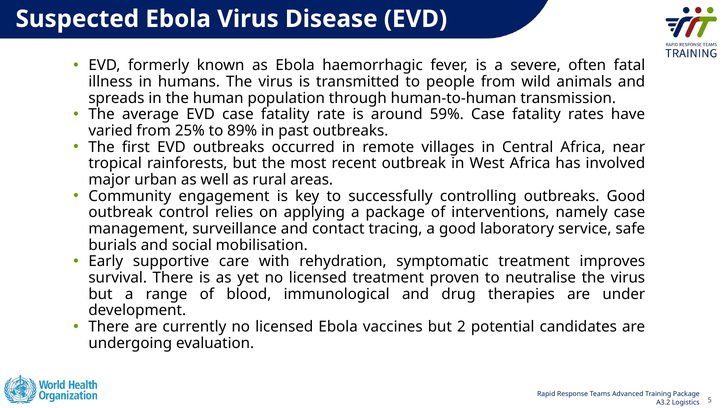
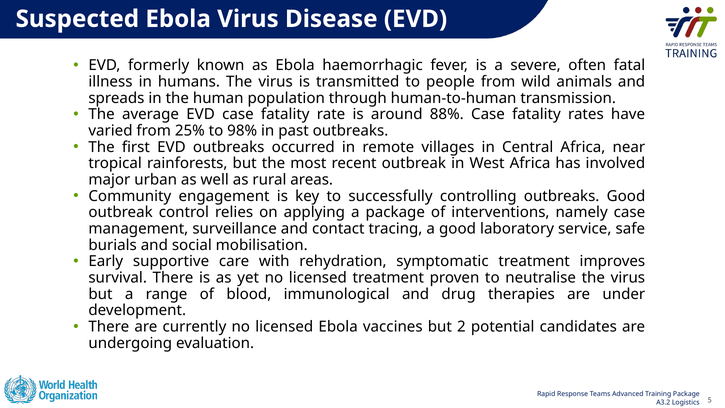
59%: 59% -> 88% (447, 114)
89%: 89% -> 98% (242, 131)
